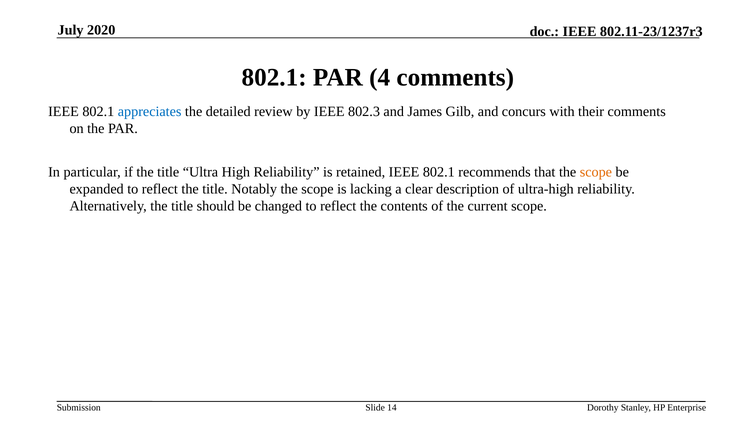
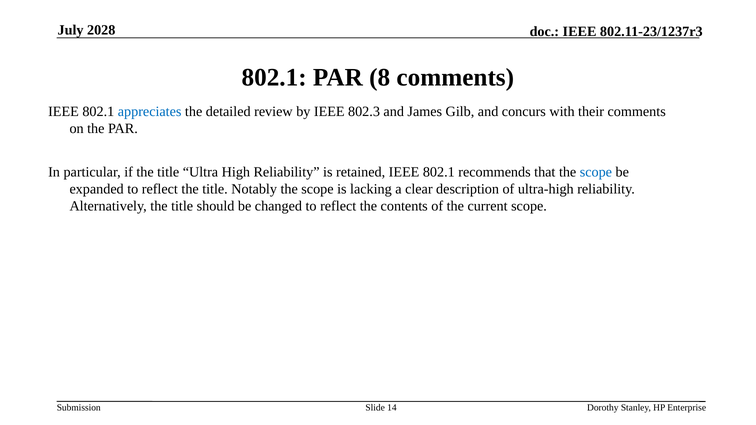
2020: 2020 -> 2028 (101, 30)
4: 4 -> 8 (380, 77)
scope colour: orange -> blue (596, 172)
